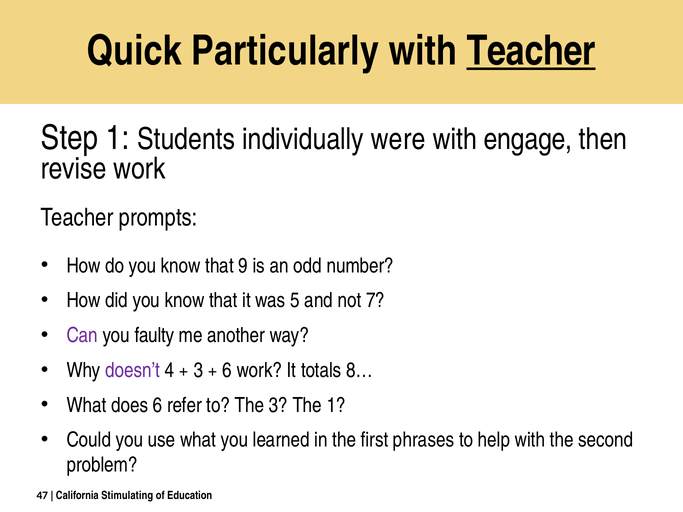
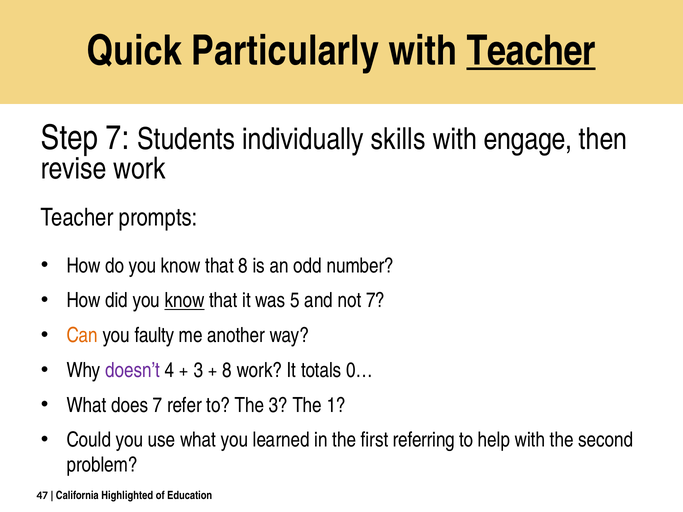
Step 1: 1 -> 7 (118, 138)
were: were -> skills (398, 139)
that 9: 9 -> 8 (243, 266)
know underline: none -> present (185, 301)
Can colour: purple -> orange (82, 336)
6: 6 -> 8 (227, 370)
8…: 8… -> 0… (360, 370)
does 6: 6 -> 7 (158, 405)
phrases: phrases -> referring (424, 440)
Stimulating: Stimulating -> Highlighted (127, 496)
